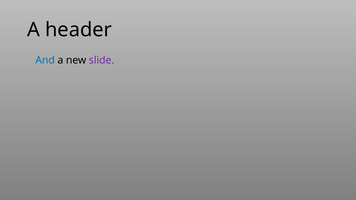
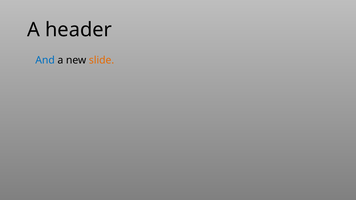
slide colour: purple -> orange (102, 60)
